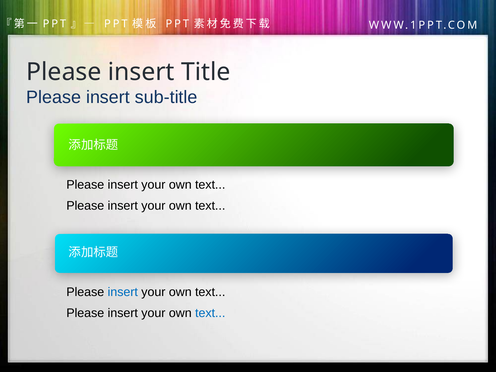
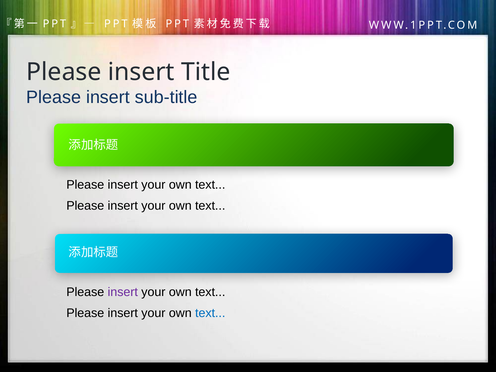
insert colour: blue -> purple (123, 292)
